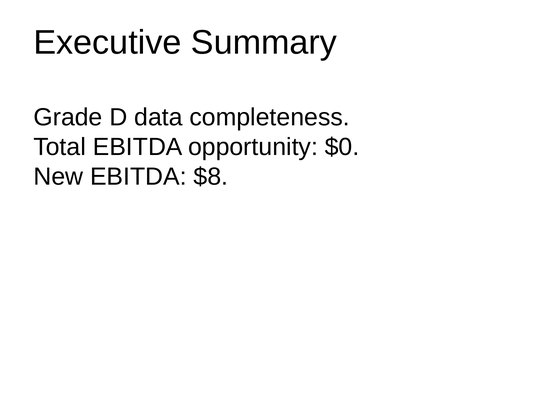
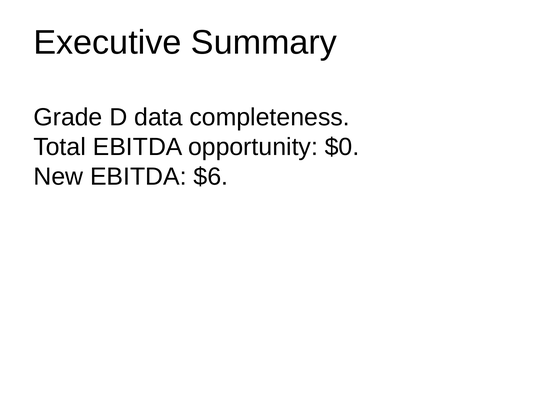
$8: $8 -> $6 (211, 177)
